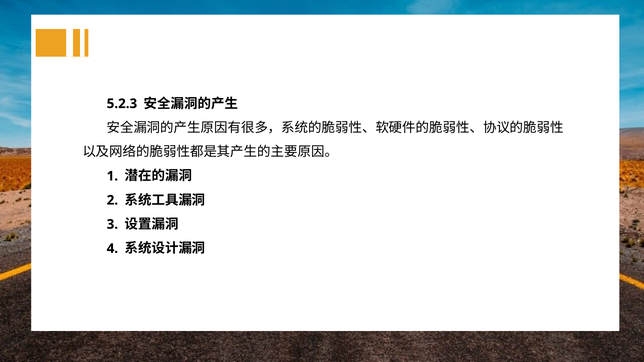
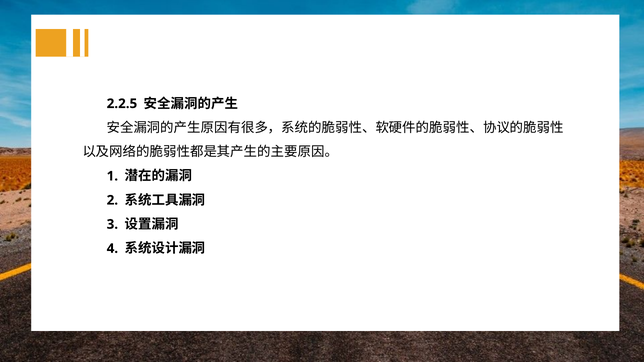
5.2.3: 5.2.3 -> 2.2.5 (122, 104)
